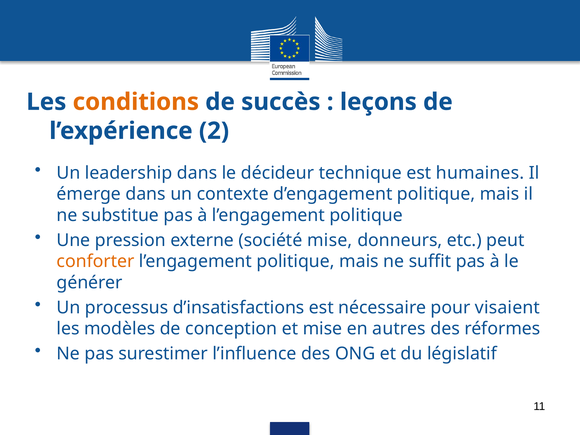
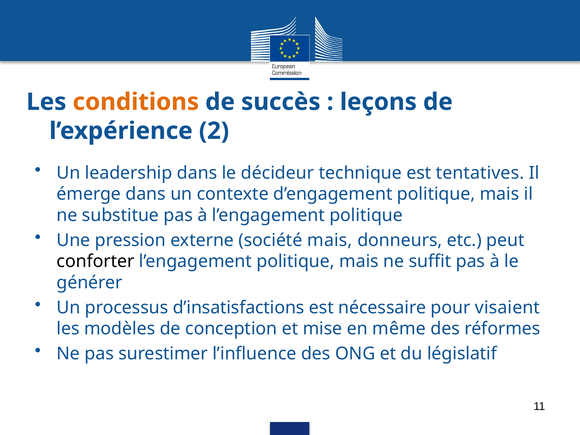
humaines: humaines -> tentatives (480, 173)
société mise: mise -> mais (330, 240)
conforter colour: orange -> black (95, 261)
autres: autres -> même (399, 329)
